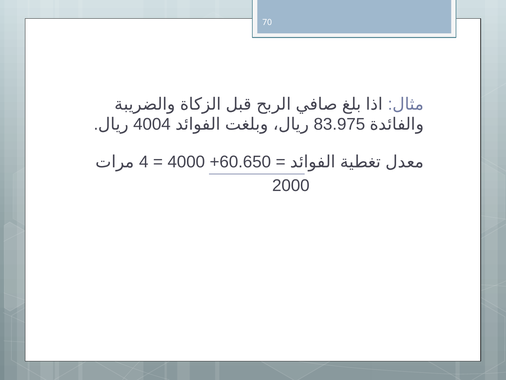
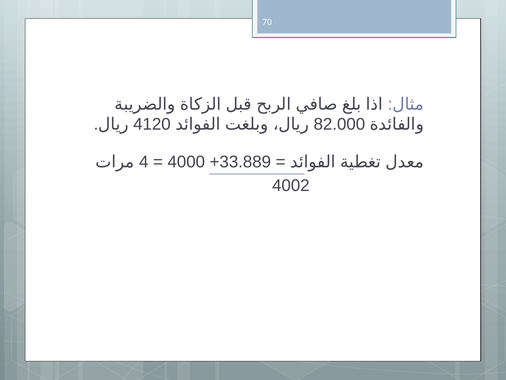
4004: 4004 -> 4120 (152, 124)
83.975: 83.975 -> 82.000 (339, 124)
60.650: 60.650 -> 33.889 (245, 162)
2000: 2000 -> 4002 (291, 185)
